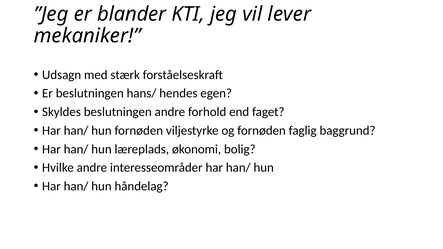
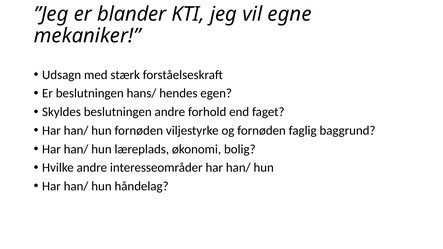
lever: lever -> egne (290, 14)
